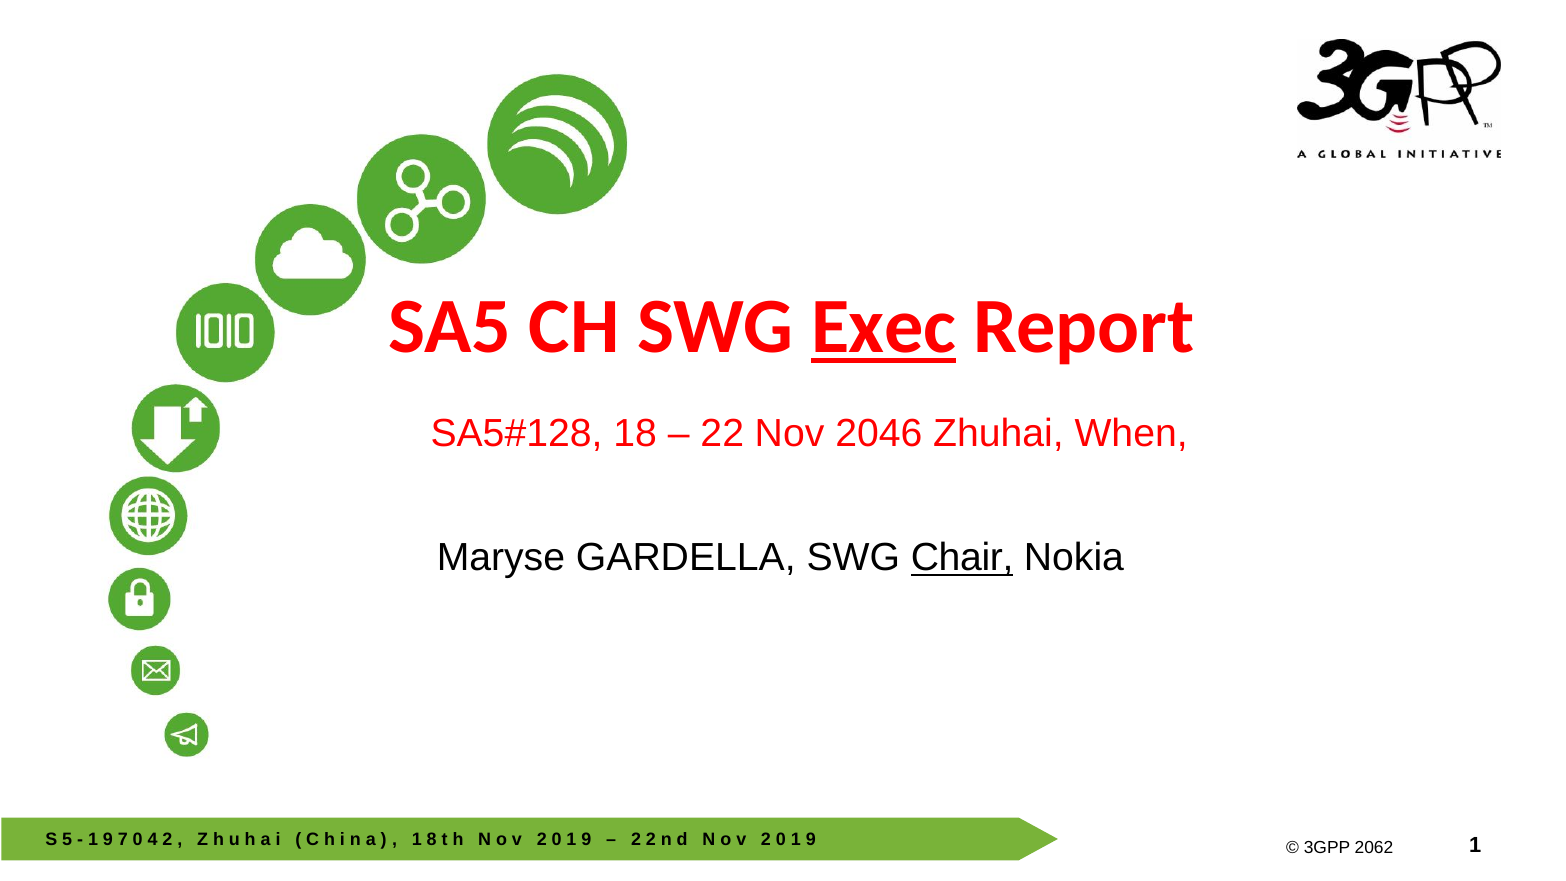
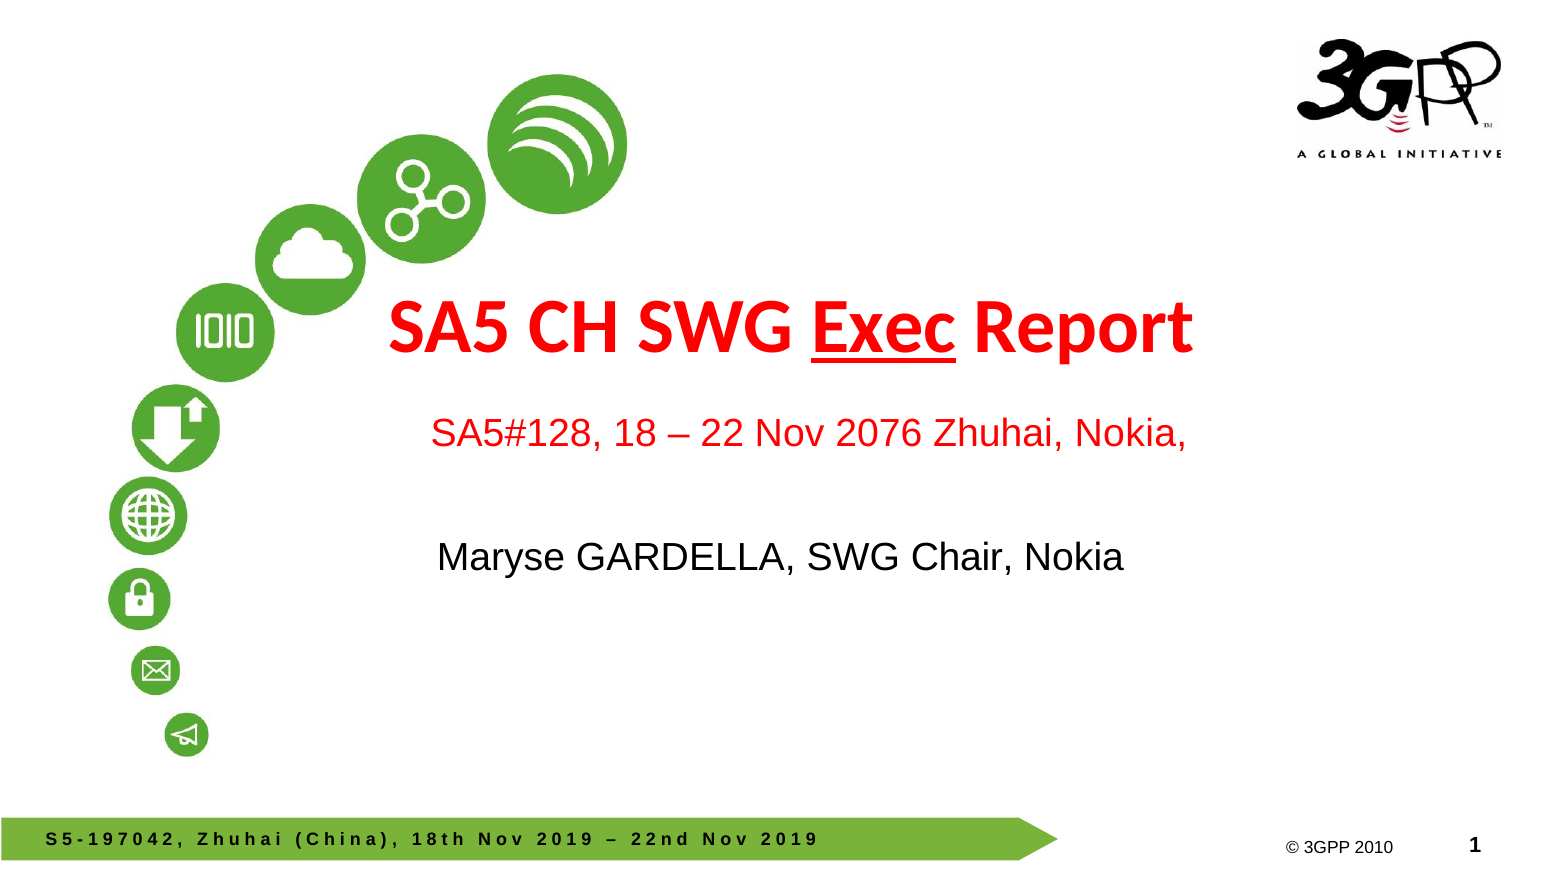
2046: 2046 -> 2076 (879, 433)
Zhuhai When: When -> Nokia (1131, 433)
Chair underline: present -> none (962, 558)
2062: 2062 -> 2010 (1374, 848)
